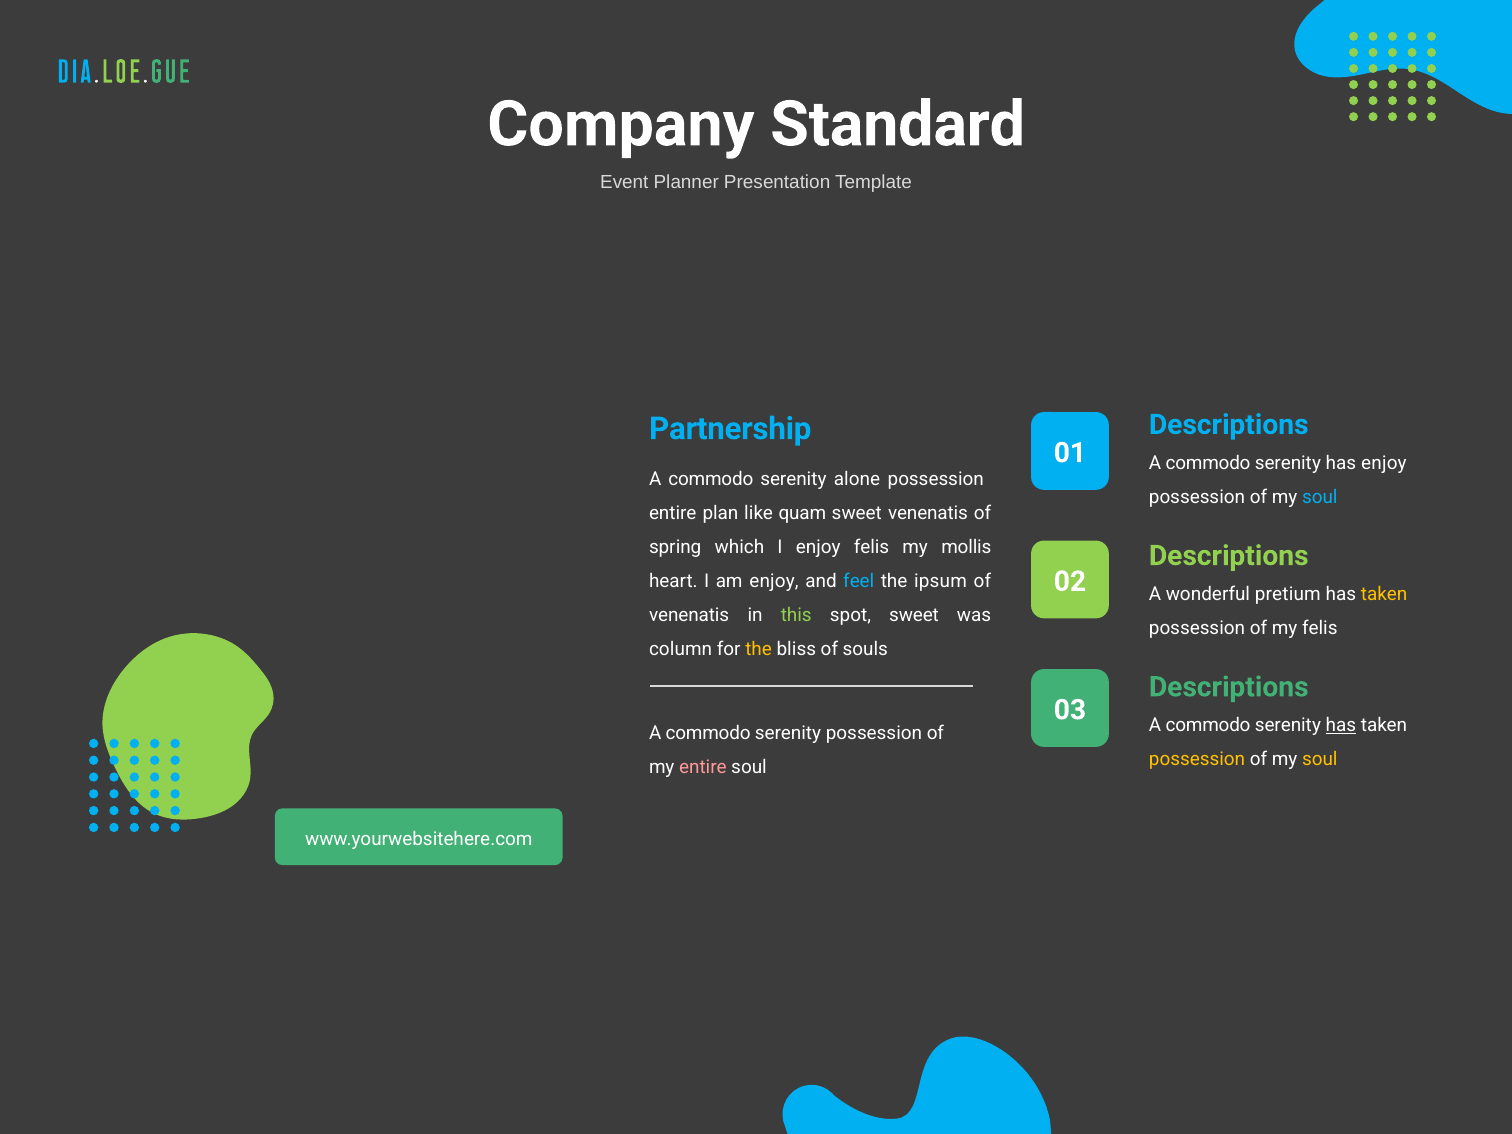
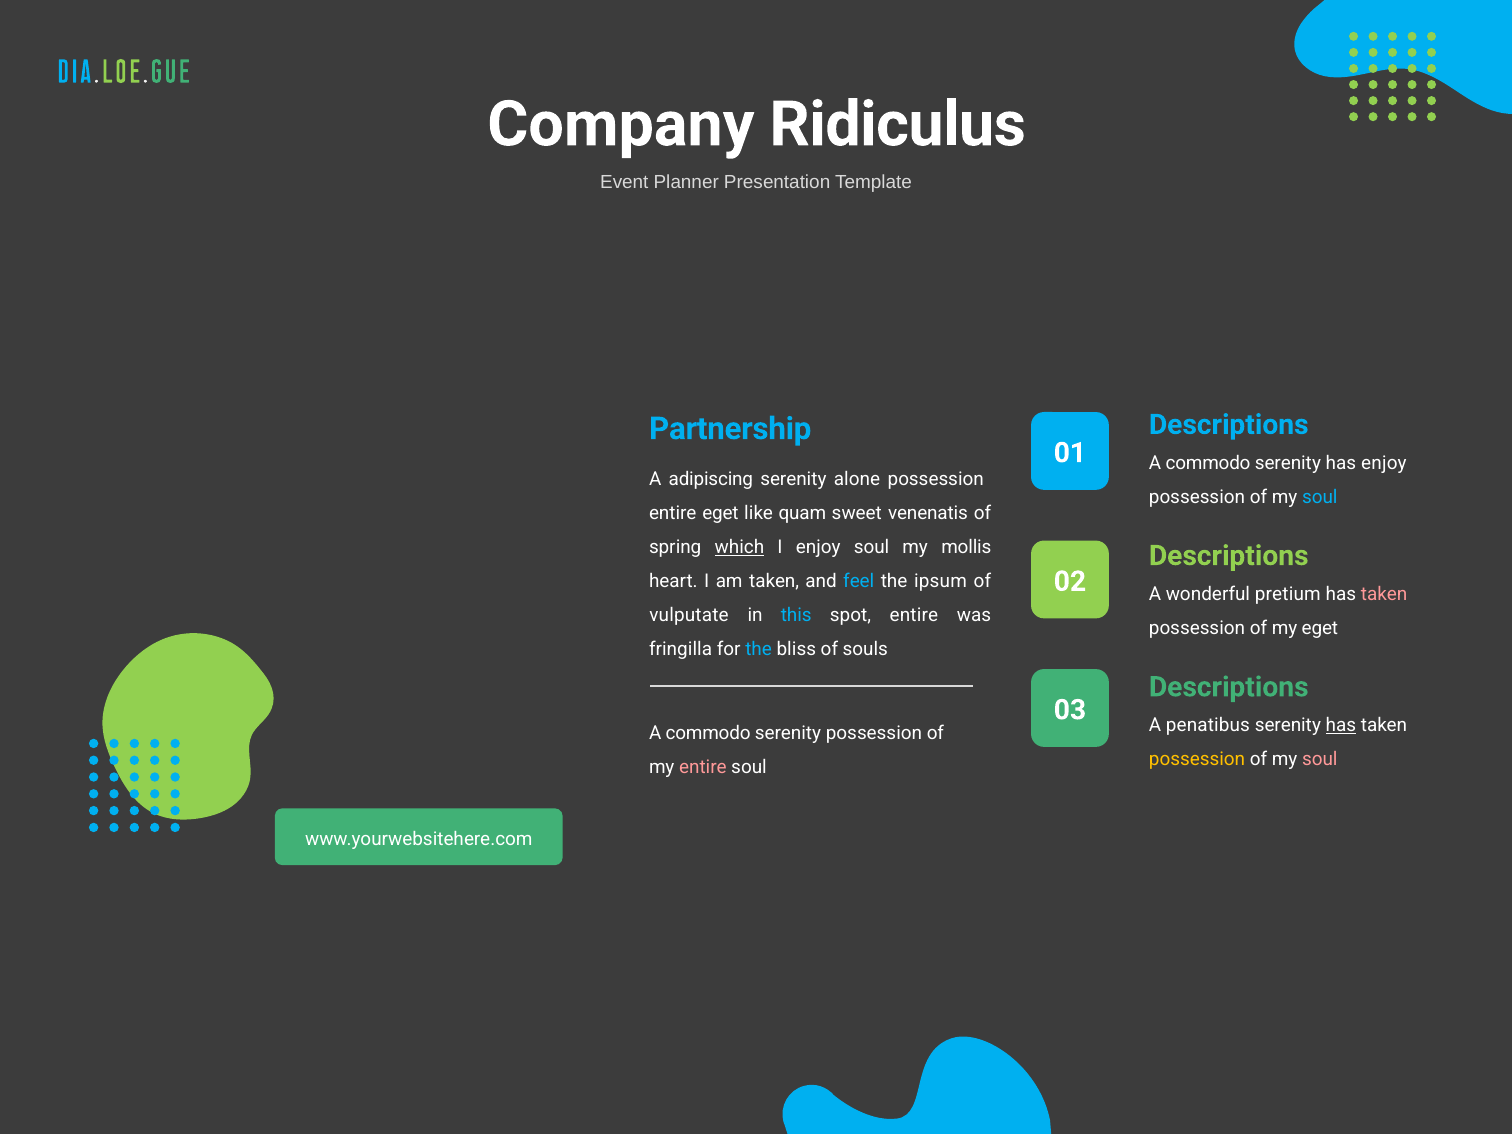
Standard: Standard -> Ridiculus (898, 125)
commodo: commodo -> adipiscing (711, 479)
entire plan: plan -> eget (720, 513)
which underline: none -> present (739, 547)
enjoy felis: felis -> soul (872, 547)
am enjoy: enjoy -> taken (774, 581)
taken colour: yellow -> pink (1384, 594)
venenatis: venenatis -> vulputate (689, 615)
this colour: light green -> light blue (796, 615)
spot sweet: sweet -> entire (914, 615)
my felis: felis -> eget (1320, 628)
column: column -> fringilla (681, 650)
the colour: yellow -> light blue (759, 650)
commodo: commodo -> penatibus (1208, 725)
soul colour: yellow -> pink (1320, 759)
